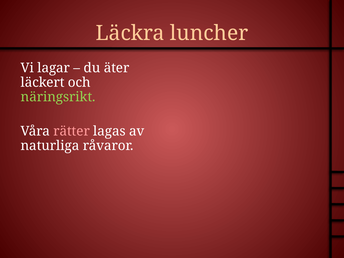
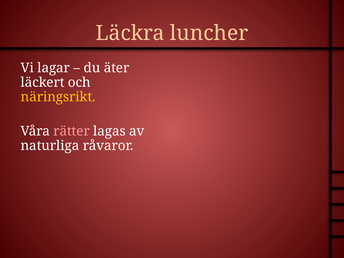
näringsrikt colour: light green -> yellow (58, 97)
